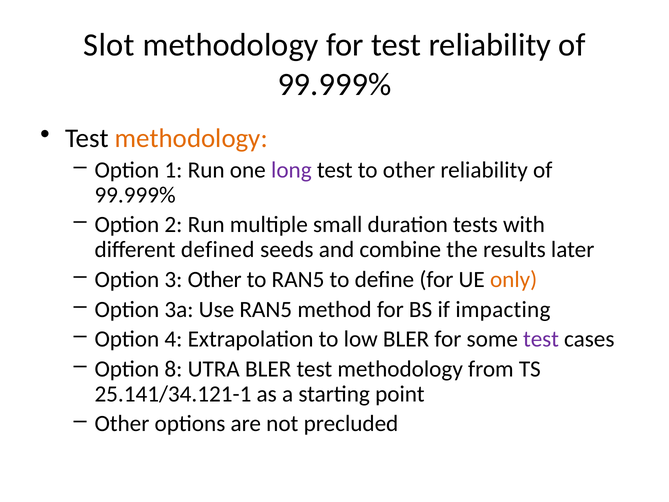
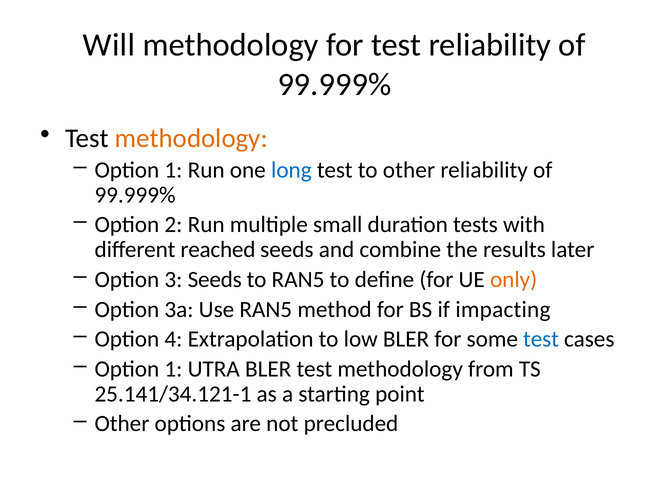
Slot: Slot -> Will (109, 45)
long colour: purple -> blue (291, 170)
defined: defined -> reached (218, 250)
3 Other: Other -> Seeds (215, 279)
test colour: purple -> blue (541, 339)
8: 8 -> 1 (173, 369)
